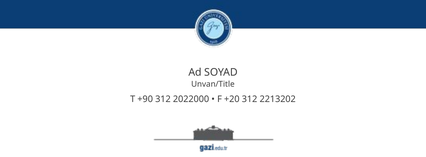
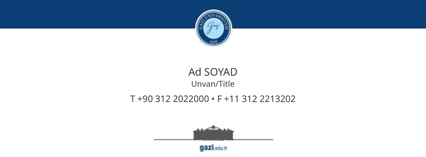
+20: +20 -> +11 (232, 99)
